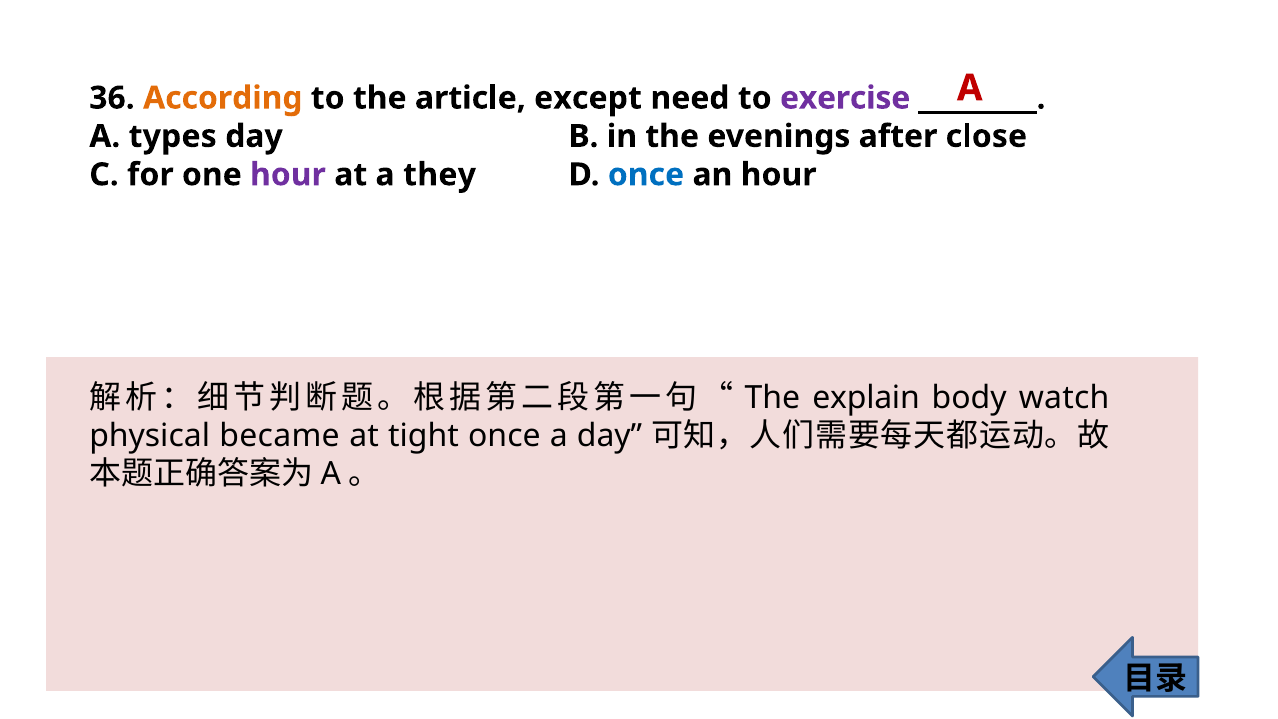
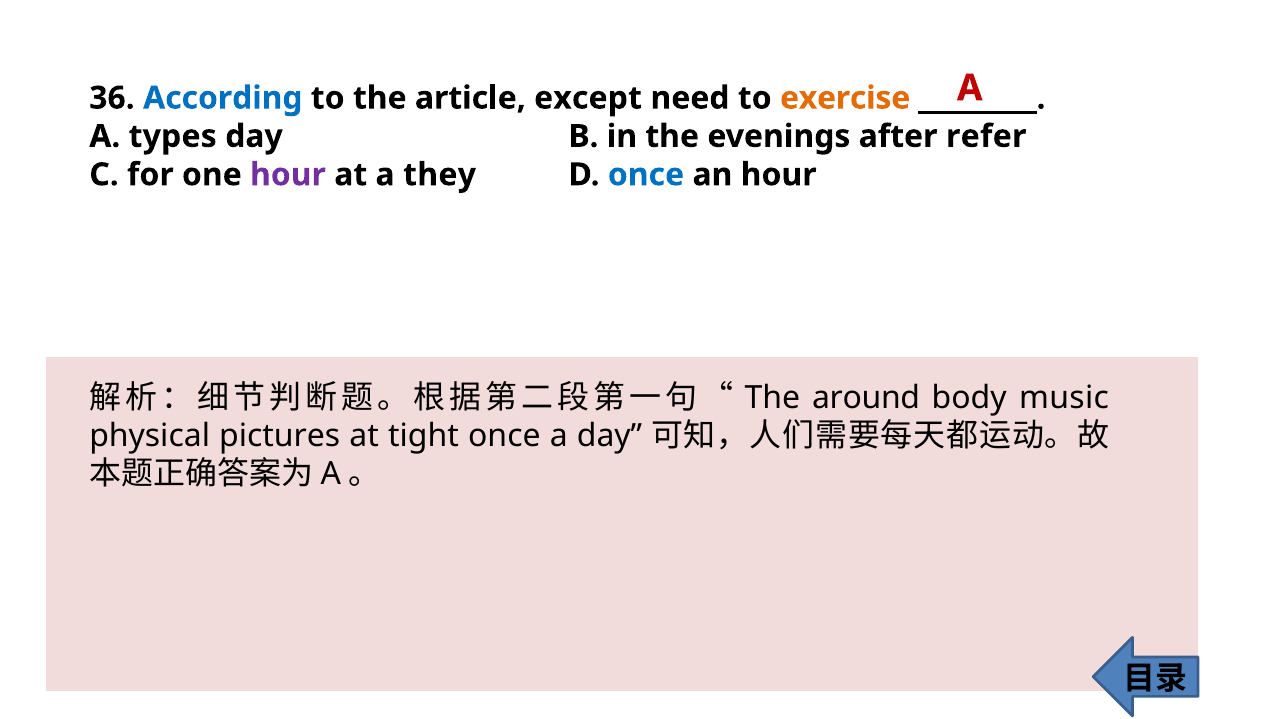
According colour: orange -> blue (223, 98)
exercise colour: purple -> orange (845, 98)
close: close -> refer (986, 136)
explain: explain -> around (866, 398)
watch: watch -> music (1064, 398)
became: became -> pictures (280, 436)
